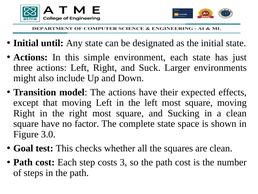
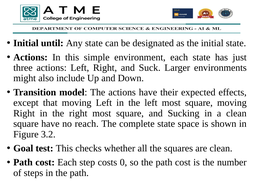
factor: factor -> reach (87, 123)
3.0: 3.0 -> 3.2 (48, 134)
3: 3 -> 0 (123, 162)
